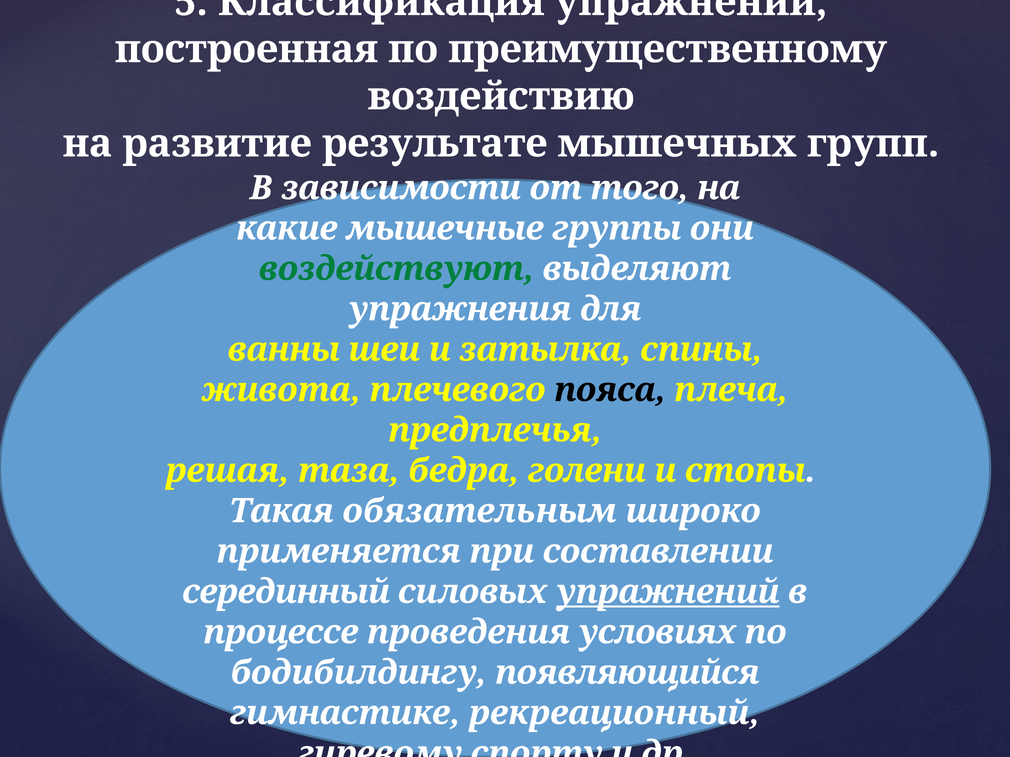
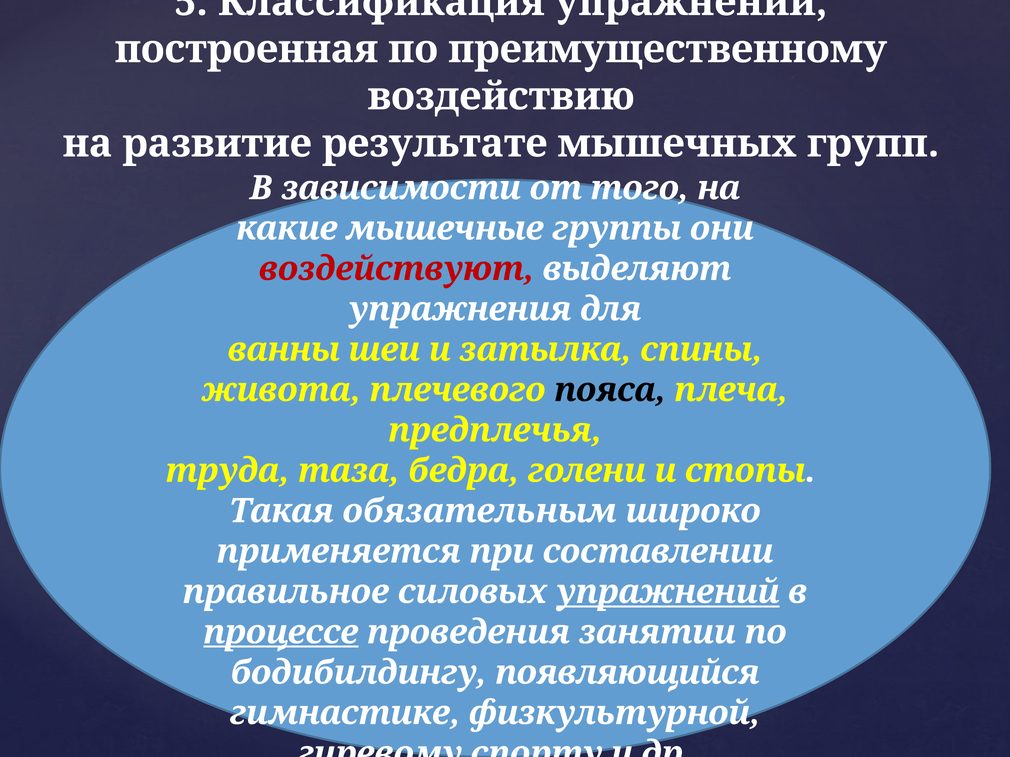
воздействуют colour: green -> red (396, 269)
решая: решая -> труда (228, 471)
серединный: серединный -> правильное (286, 592)
процессе underline: none -> present (281, 633)
условиях: условиях -> занятии (657, 633)
рекреационный: рекреационный -> физкультурной (615, 713)
